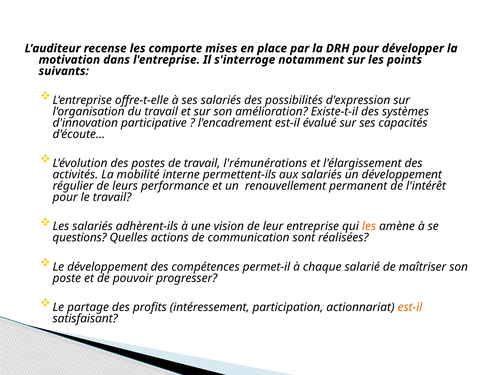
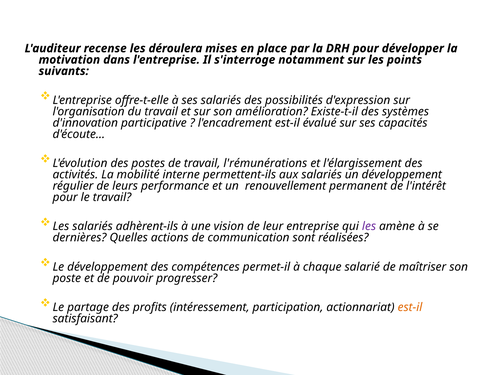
comporte: comporte -> déroulera (175, 48)
les colour: orange -> purple (369, 226)
questions: questions -> dernières (80, 238)
